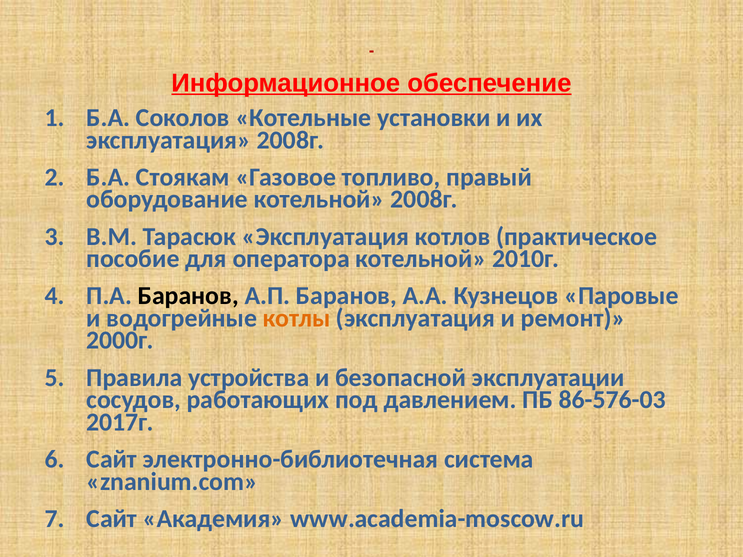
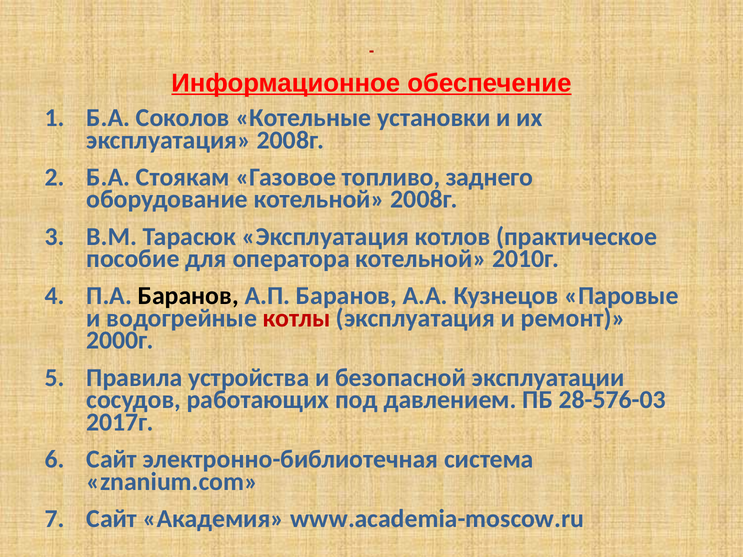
правый: правый -> заднего (489, 177)
котлы colour: orange -> red (297, 318)
86-576-03: 86-576-03 -> 28-576-03 (612, 400)
